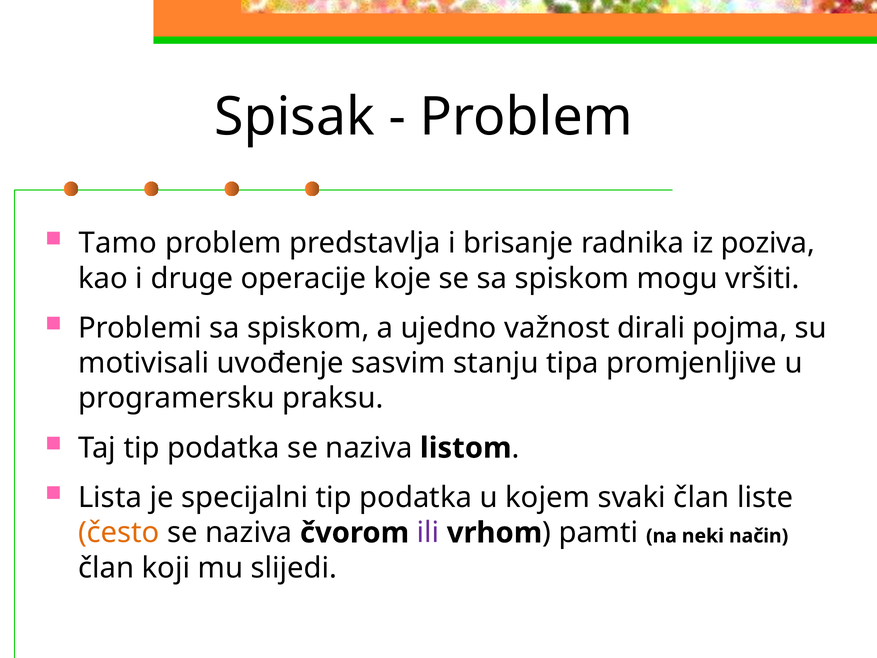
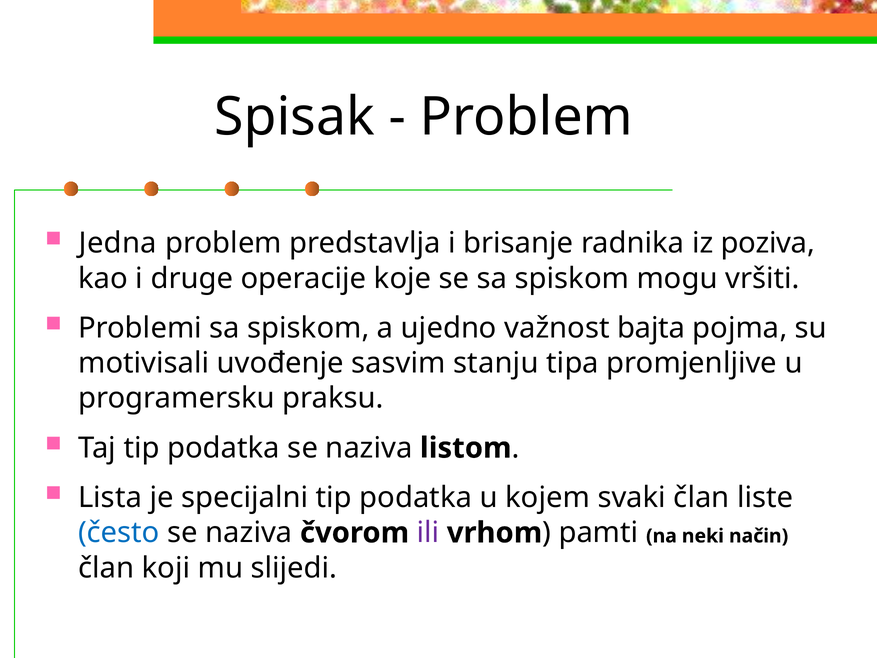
Tamo: Tamo -> Jedna (118, 243)
dirali: dirali -> bajta (651, 328)
često colour: orange -> blue (119, 533)
